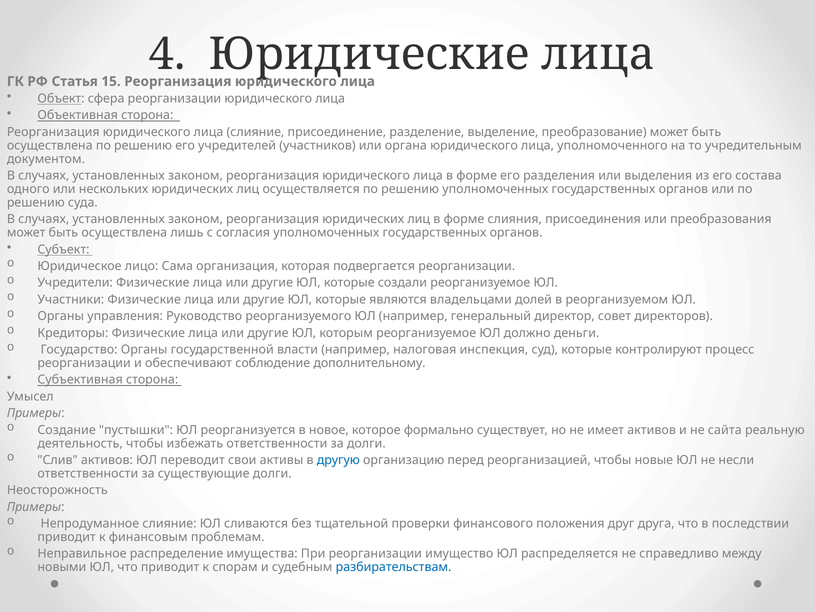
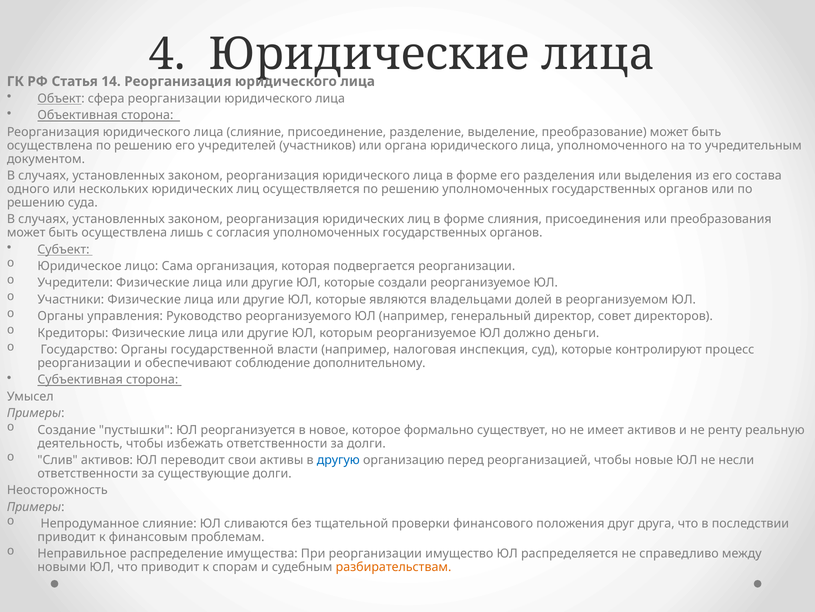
15: 15 -> 14 (111, 81)
сайта: сайта -> ренту (725, 429)
разбирательствам colour: blue -> orange (394, 567)
